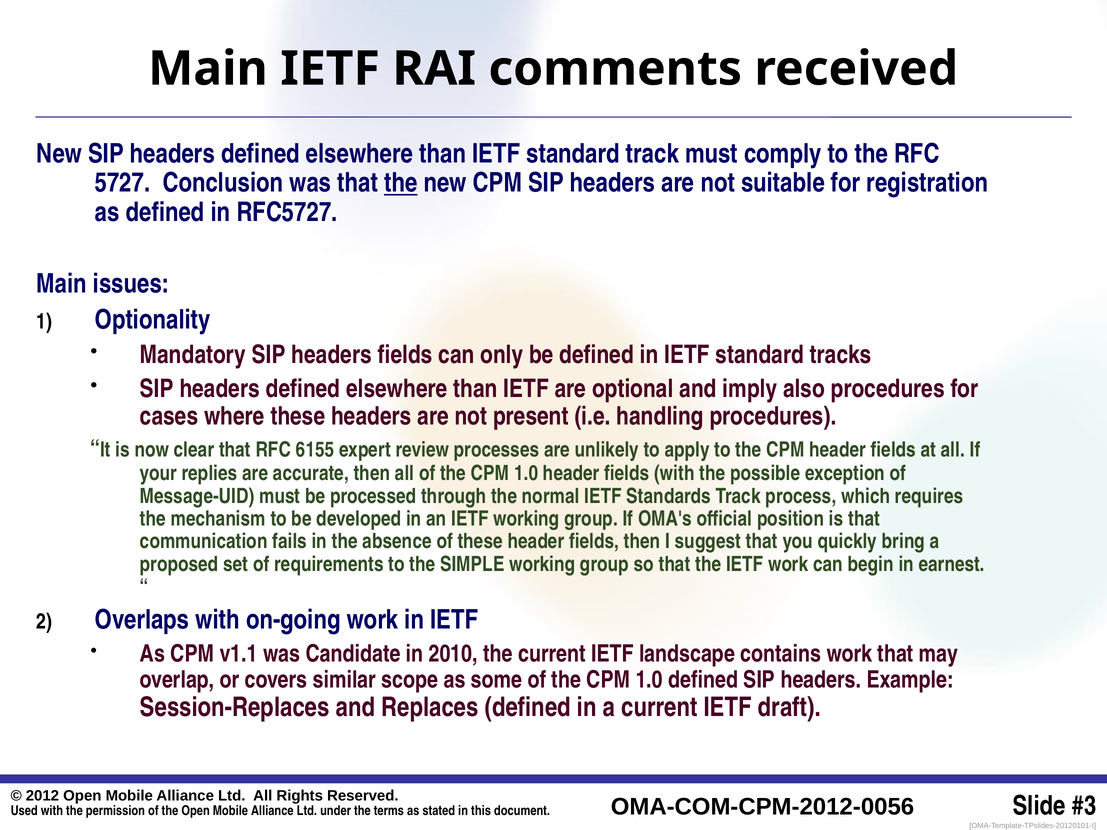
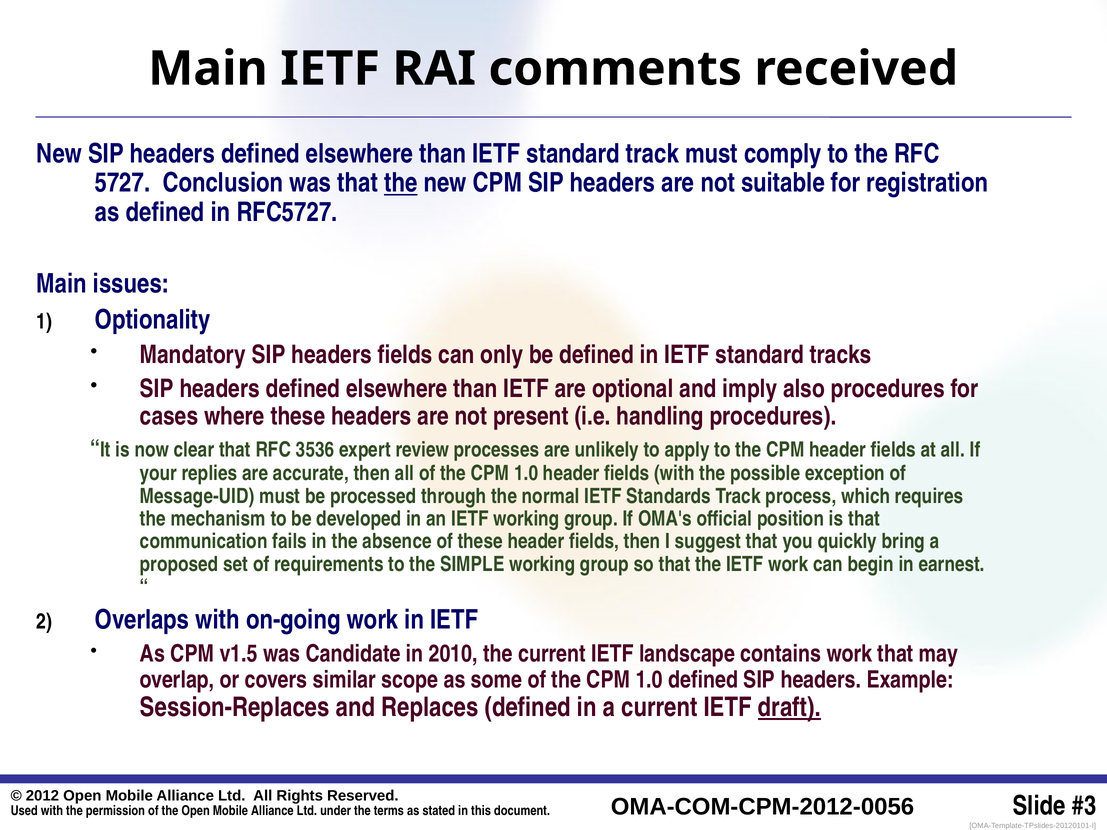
6155: 6155 -> 3536 (315, 450)
v1.1: v1.1 -> v1.5 (239, 654)
draft underline: none -> present (789, 708)
